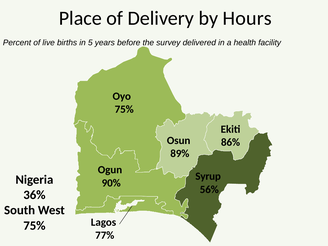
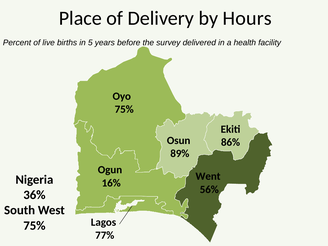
Syrup: Syrup -> Went (208, 176)
90%: 90% -> 16% (111, 183)
